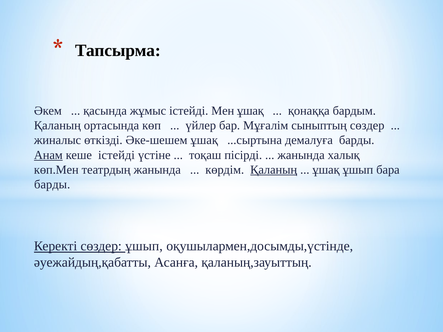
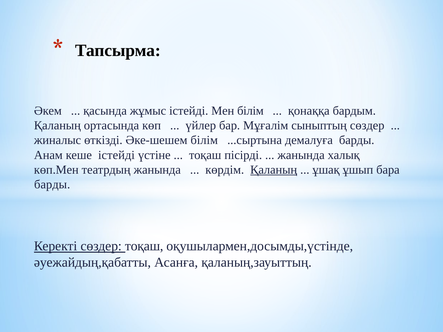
Мен ұшақ: ұшақ -> білім (250, 111)
Әке-шешем ұшақ: ұшақ -> білім (204, 140)
Анам underline: present -> none (48, 155)
сөздер ұшып: ұшып -> тоқаш (144, 246)
